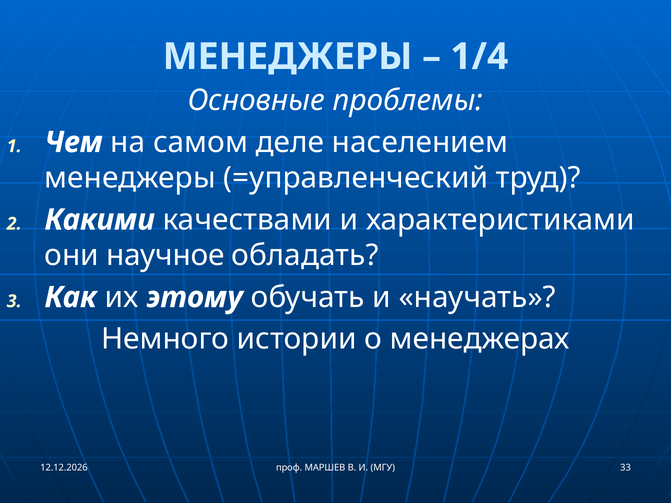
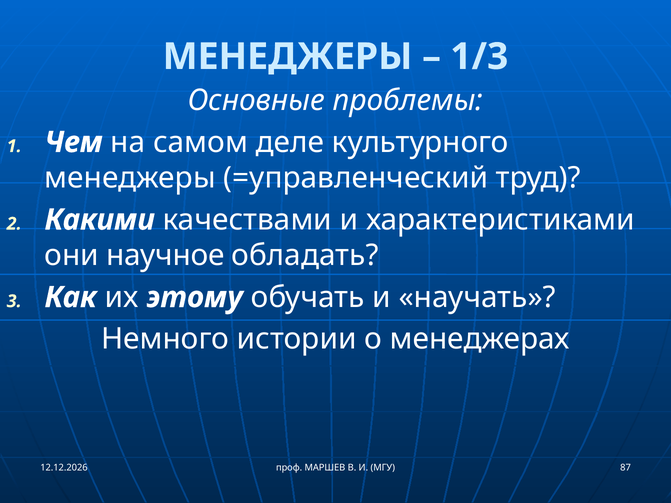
1/4: 1/4 -> 1/3 (479, 57)
населением: населением -> культурного (420, 142)
33: 33 -> 87 (626, 468)
